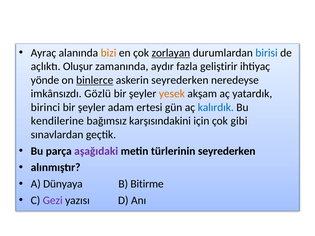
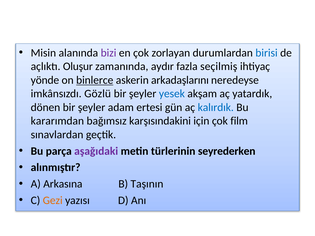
Ayraç: Ayraç -> Misin (43, 53)
bizi colour: orange -> purple (109, 53)
zorlayan underline: present -> none (171, 53)
geliştirir: geliştirir -> seçilmiş (219, 67)
askerin seyrederken: seyrederken -> arkadaşlarını (180, 80)
yesek colour: orange -> blue (172, 94)
birinci: birinci -> dönen (45, 107)
kendilerine: kendilerine -> kararımdan (57, 121)
gibi: gibi -> film (239, 121)
Dünyaya: Dünyaya -> Arkasına (63, 184)
Bitirme: Bitirme -> Taşının (147, 184)
Gezi colour: purple -> orange (53, 201)
